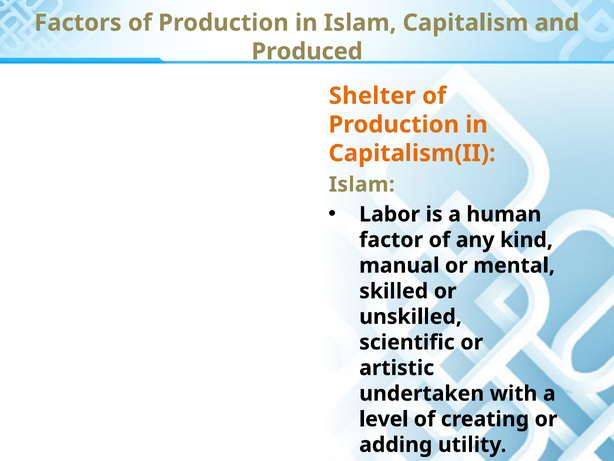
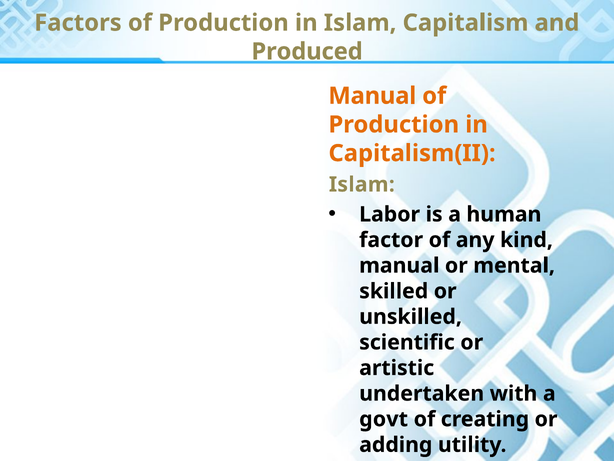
Shelter: Shelter -> Manual (372, 96)
level: level -> govt (384, 419)
